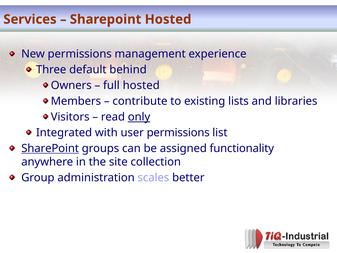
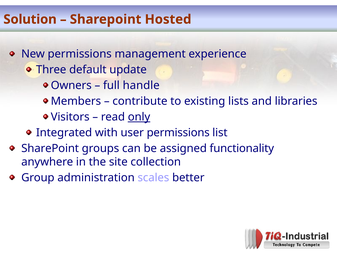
Services: Services -> Solution (30, 19)
behind: behind -> update (128, 70)
full hosted: hosted -> handle (141, 85)
SharePoint underline: present -> none (50, 148)
